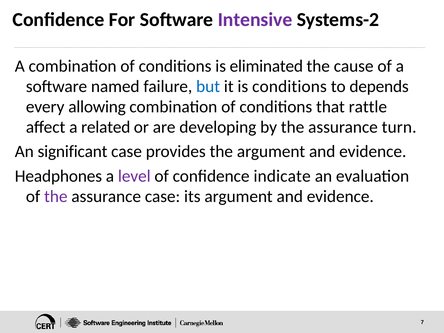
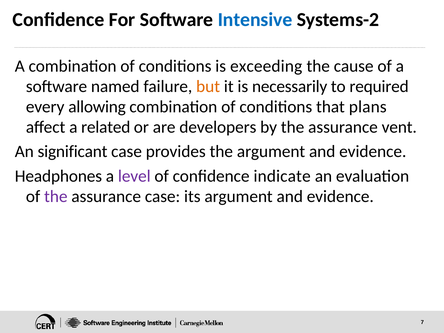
Intensive colour: purple -> blue (255, 20)
eliminated: eliminated -> exceeding (266, 66)
but colour: blue -> orange (208, 86)
is conditions: conditions -> necessarily (290, 86)
depends: depends -> required (379, 86)
rattle: rattle -> plans (368, 107)
developing: developing -> developers (218, 127)
turn: turn -> vent (399, 127)
